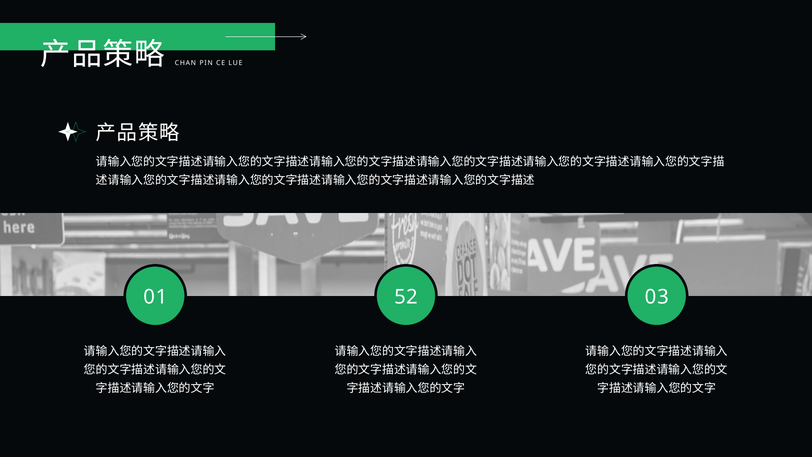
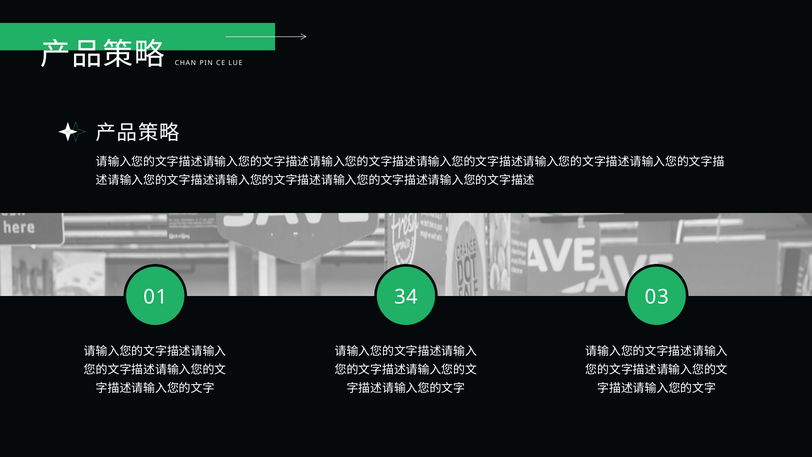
52: 52 -> 34 (406, 297)
